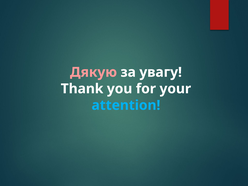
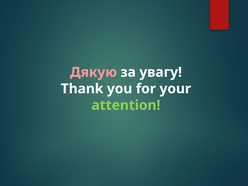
attention colour: light blue -> light green (126, 105)
